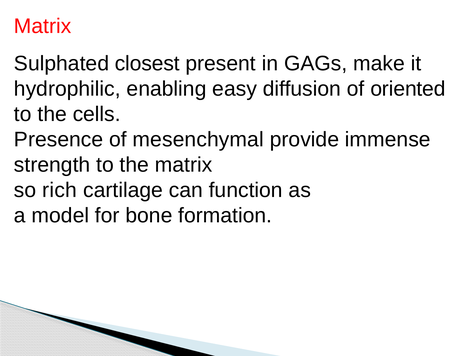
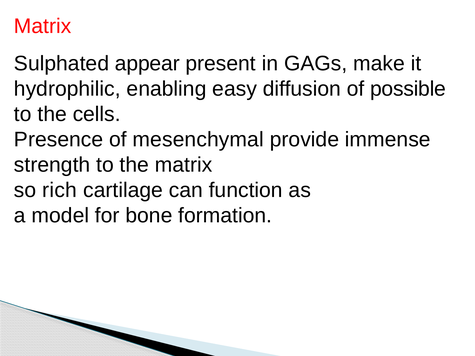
closest: closest -> appear (147, 64)
oriented: oriented -> possible (408, 89)
